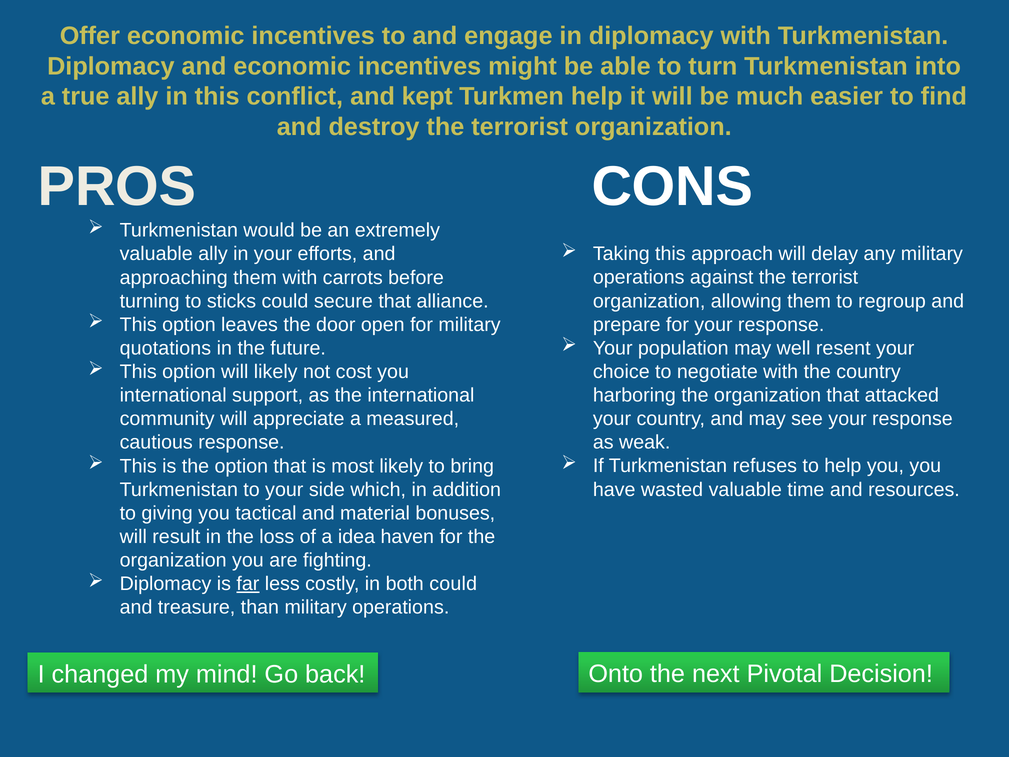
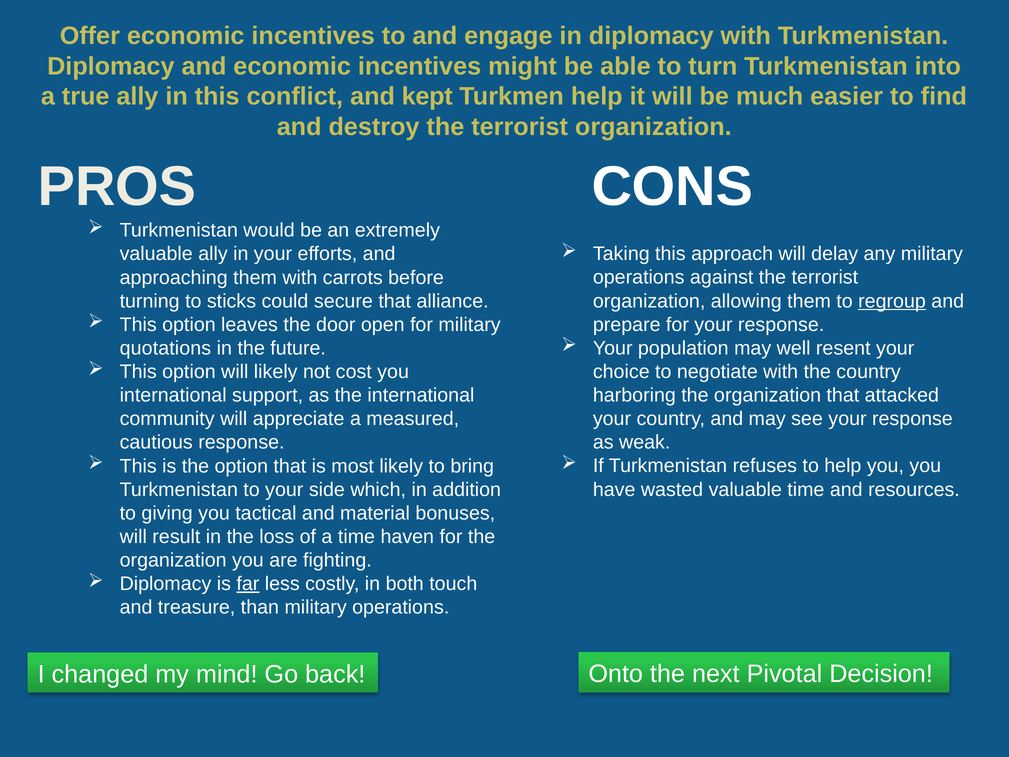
regroup underline: none -> present (892, 301)
a idea: idea -> time (356, 537)
both could: could -> touch (453, 584)
